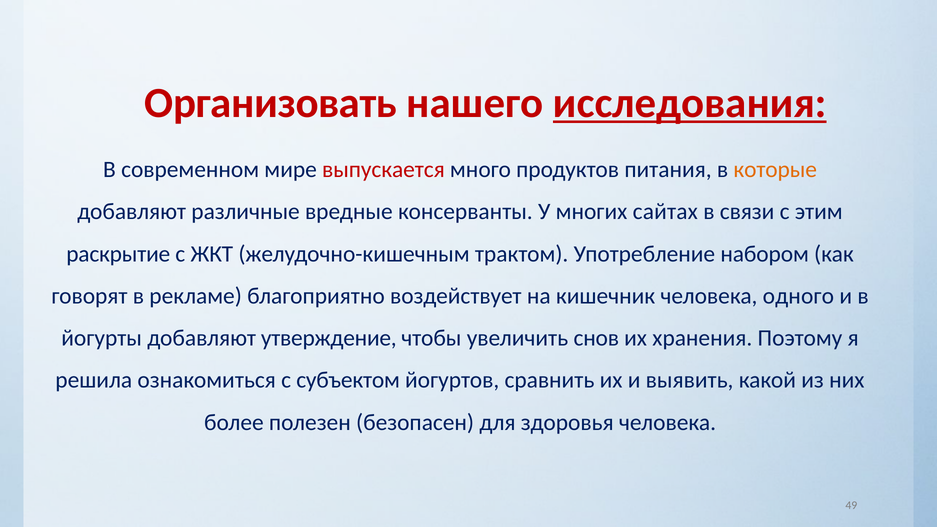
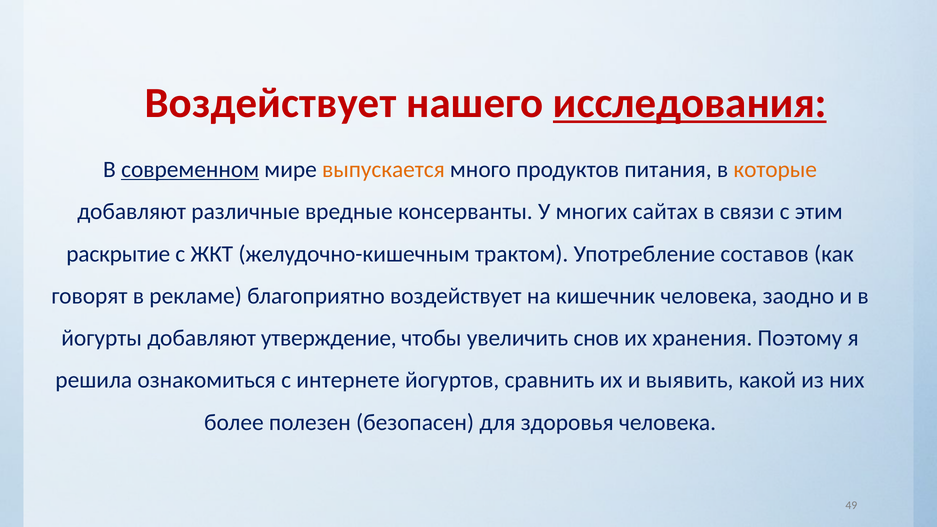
Организовать: Организовать -> Воздействует (271, 103)
современном underline: none -> present (190, 170)
выпускается colour: red -> orange (383, 170)
набором: набором -> составов (765, 254)
одного: одного -> заодно (798, 296)
субъектом: субъектом -> интернете (348, 380)
